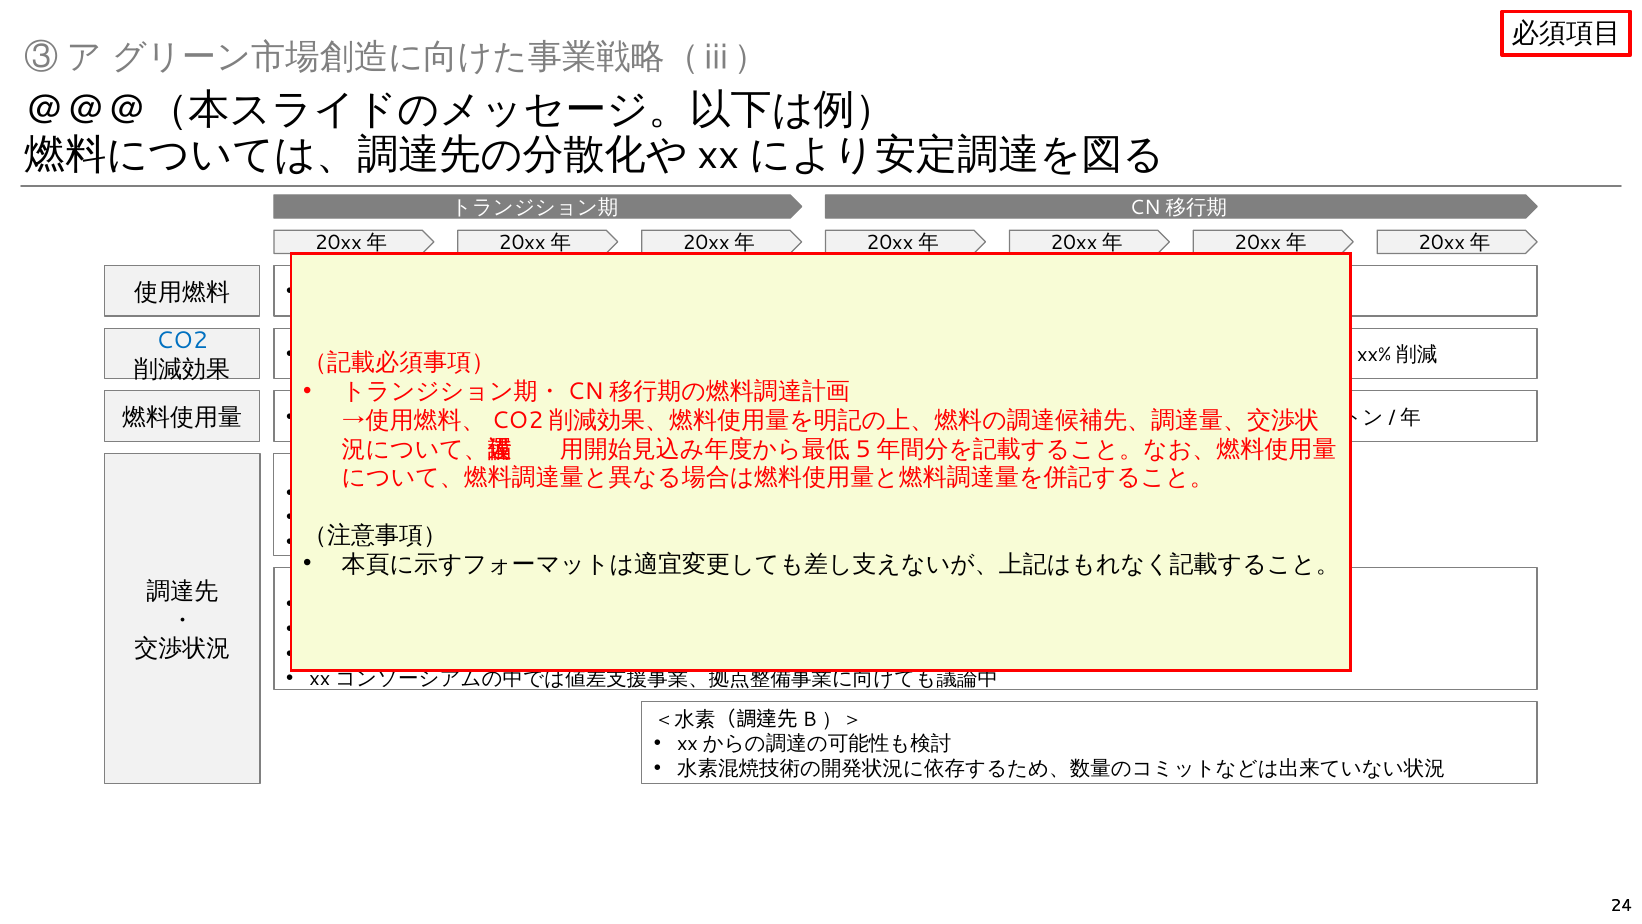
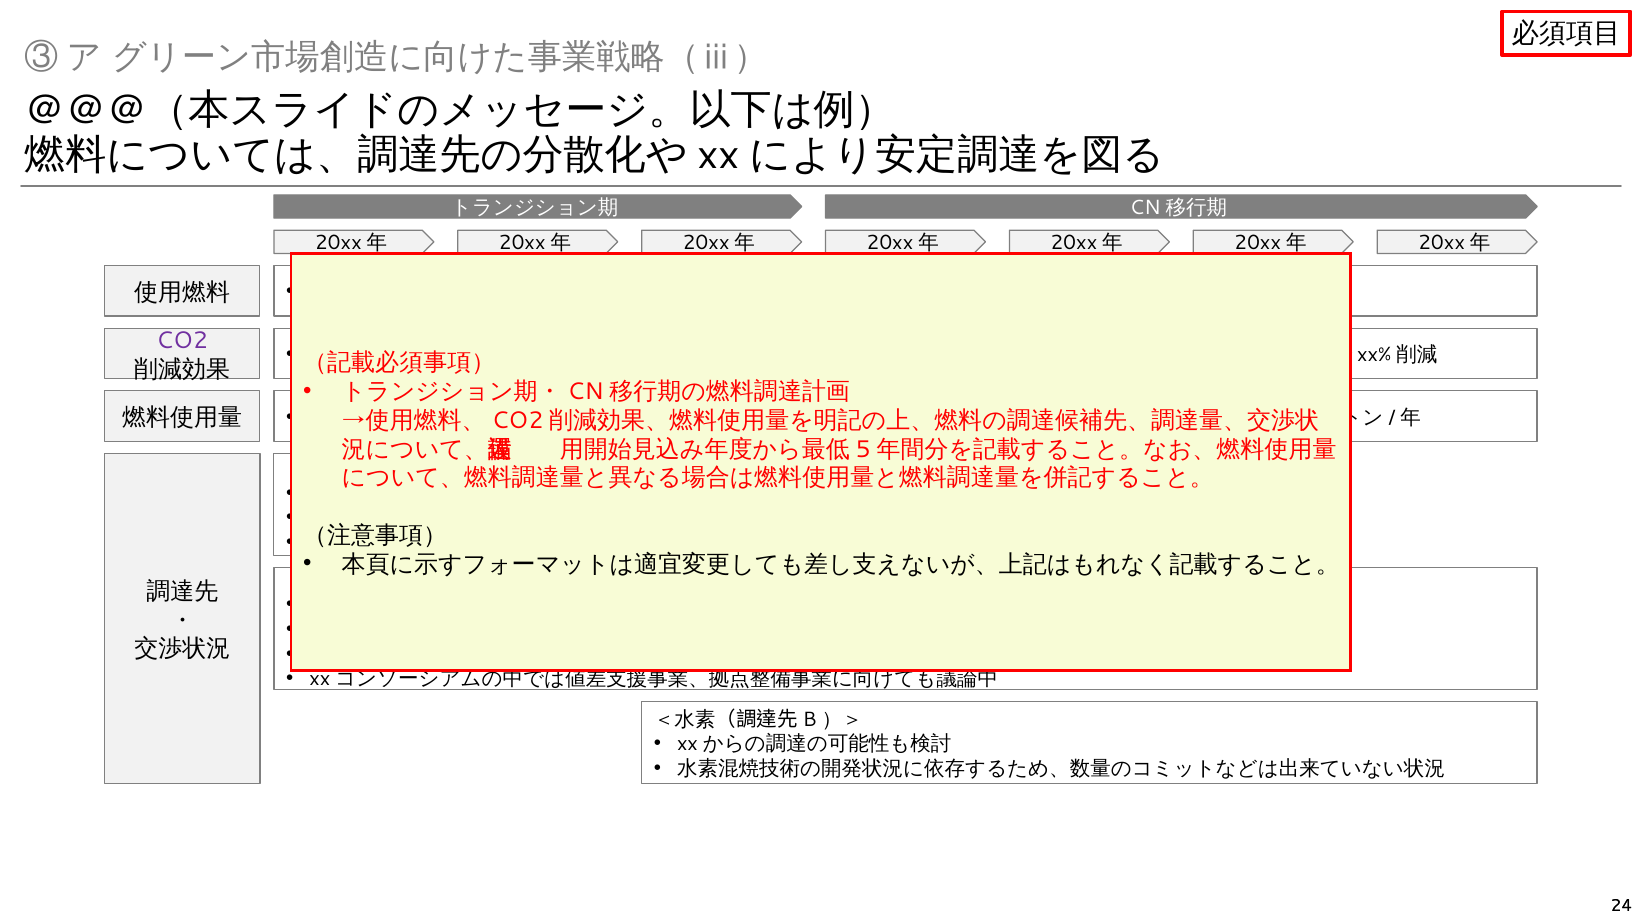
CO2 colour: blue -> purple (182, 341)
